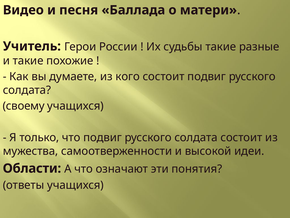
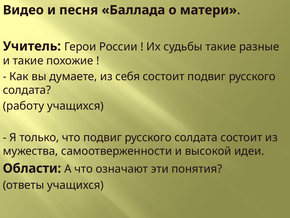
кого: кого -> себя (128, 76)
своему: своему -> работу (24, 106)
